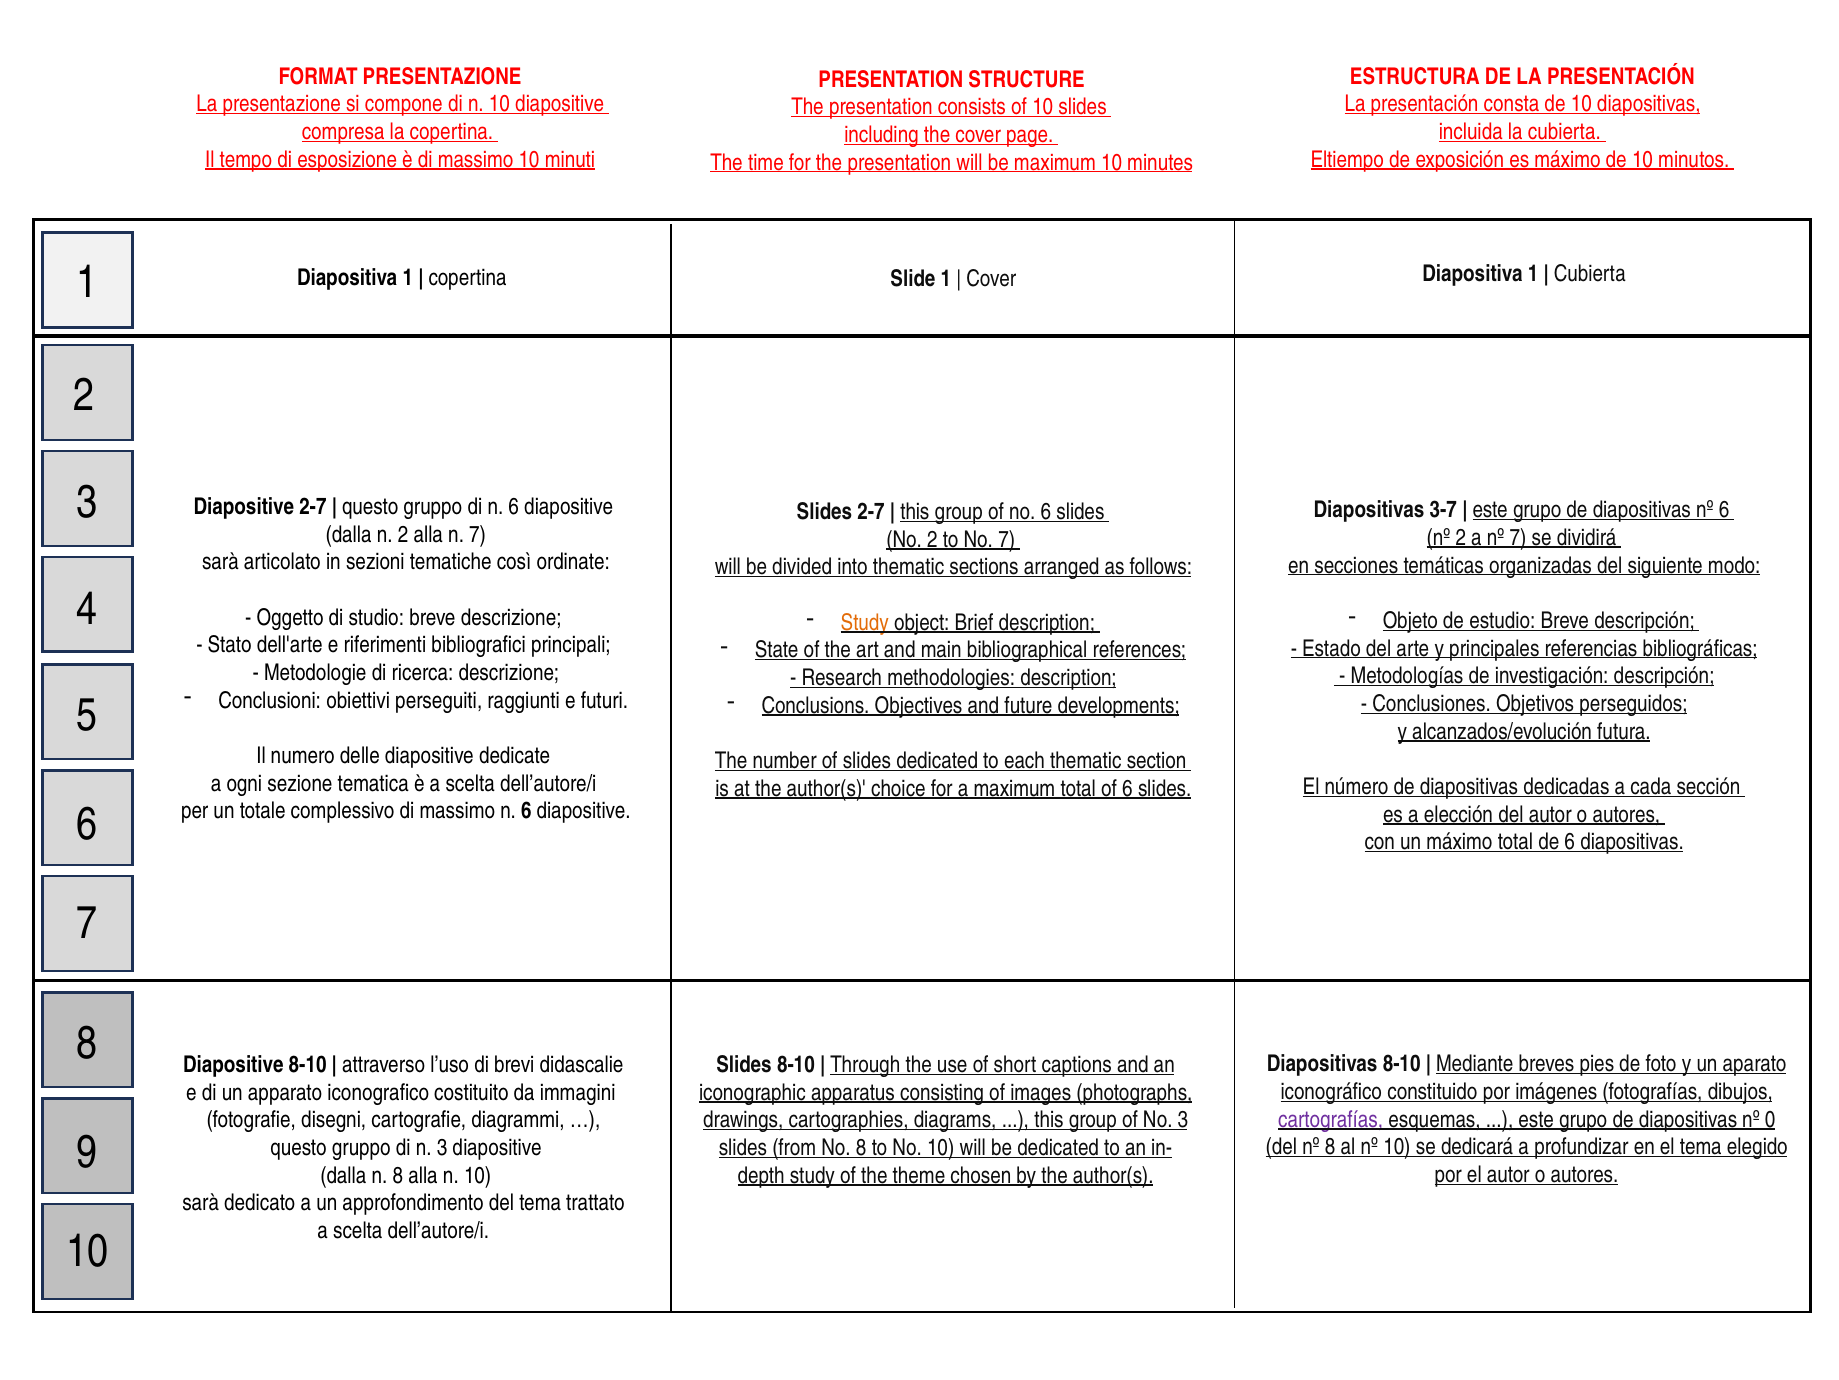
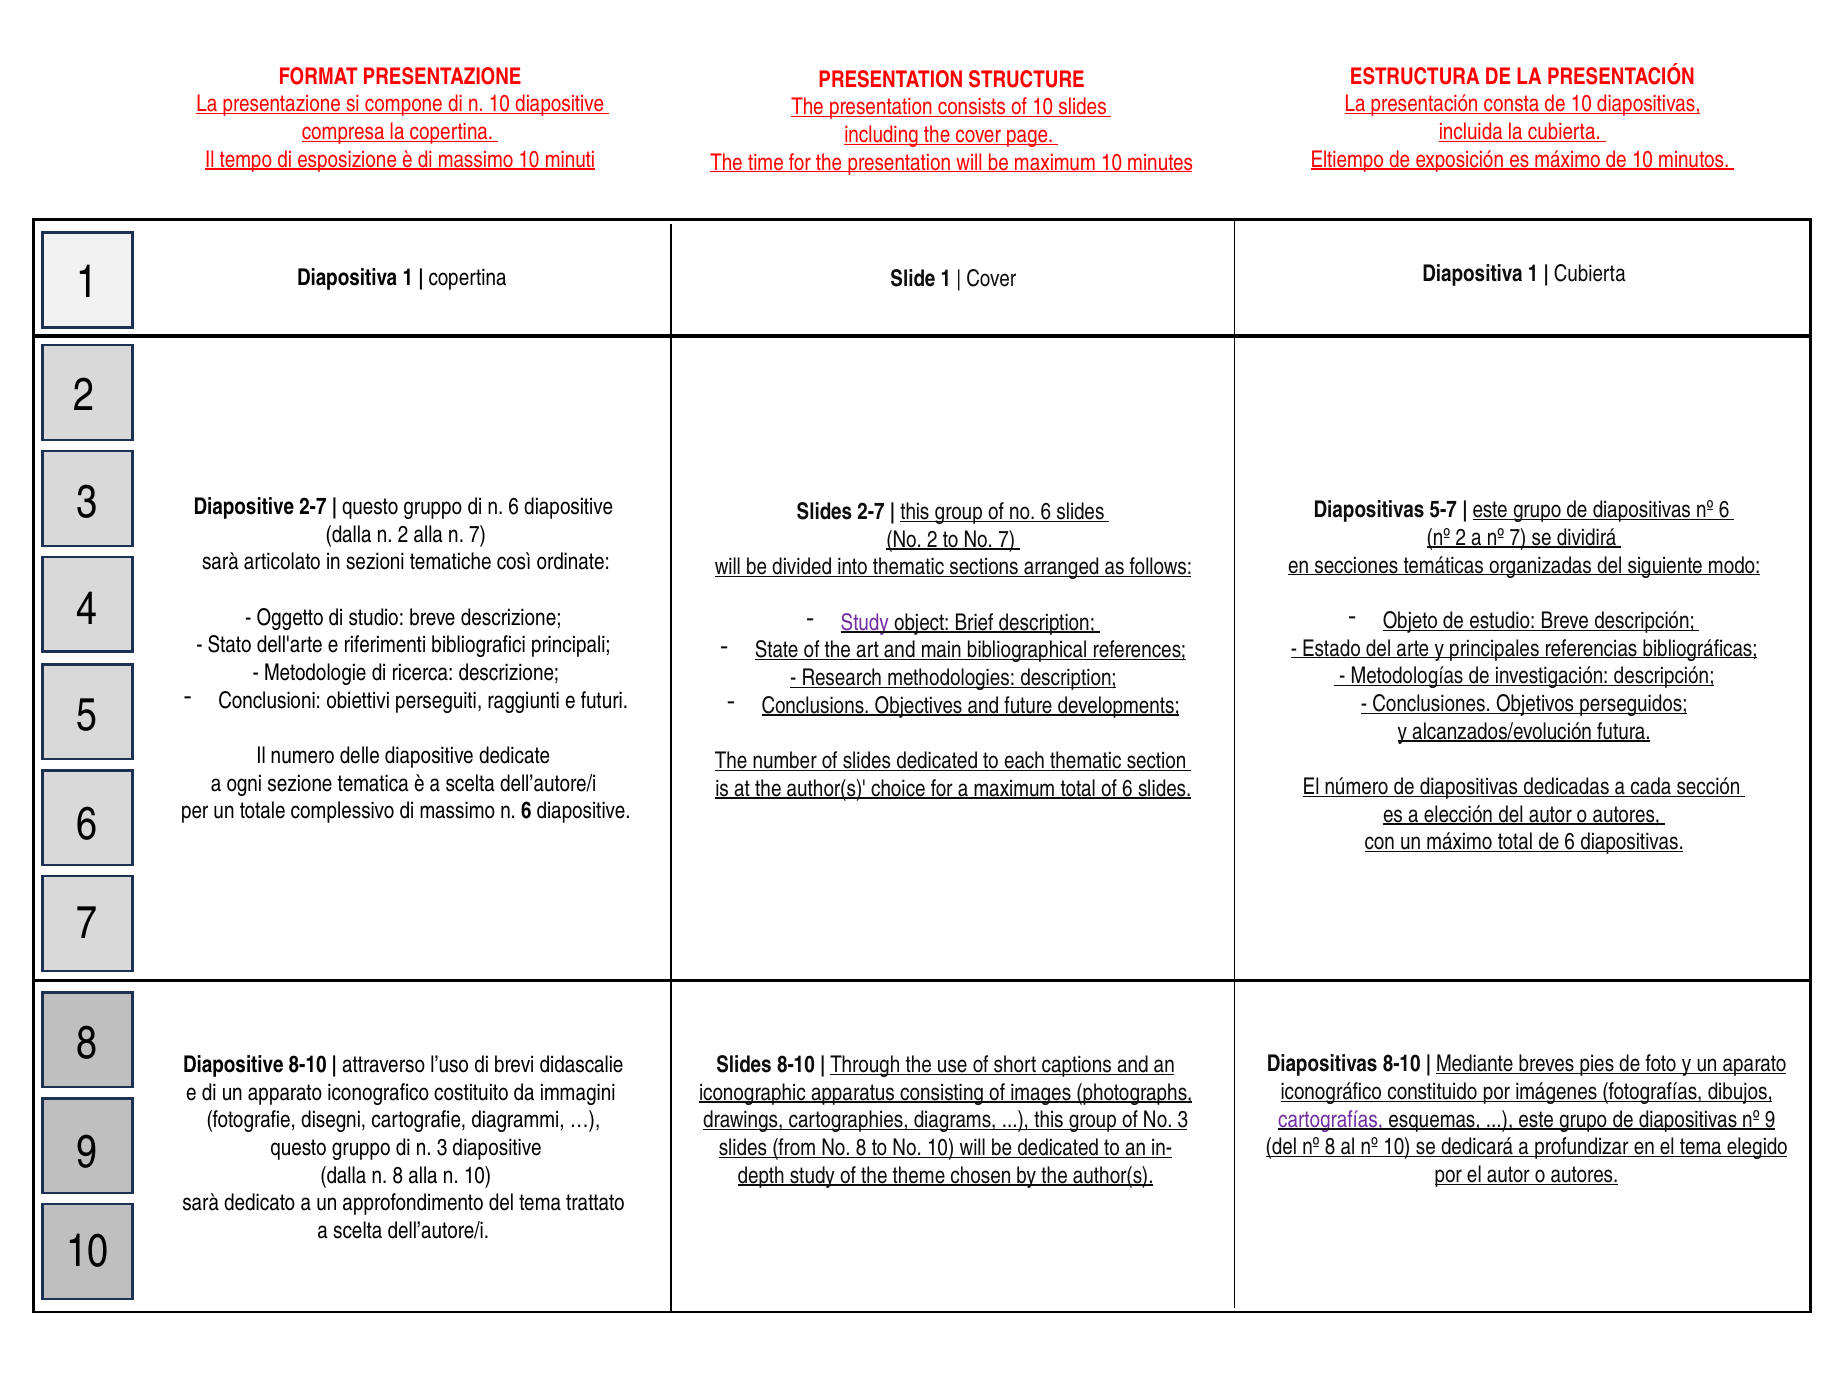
3-7: 3-7 -> 5-7 (1443, 510)
Study colour: orange -> purple (865, 622)
nº 0: 0 -> 9 (1770, 1119)
